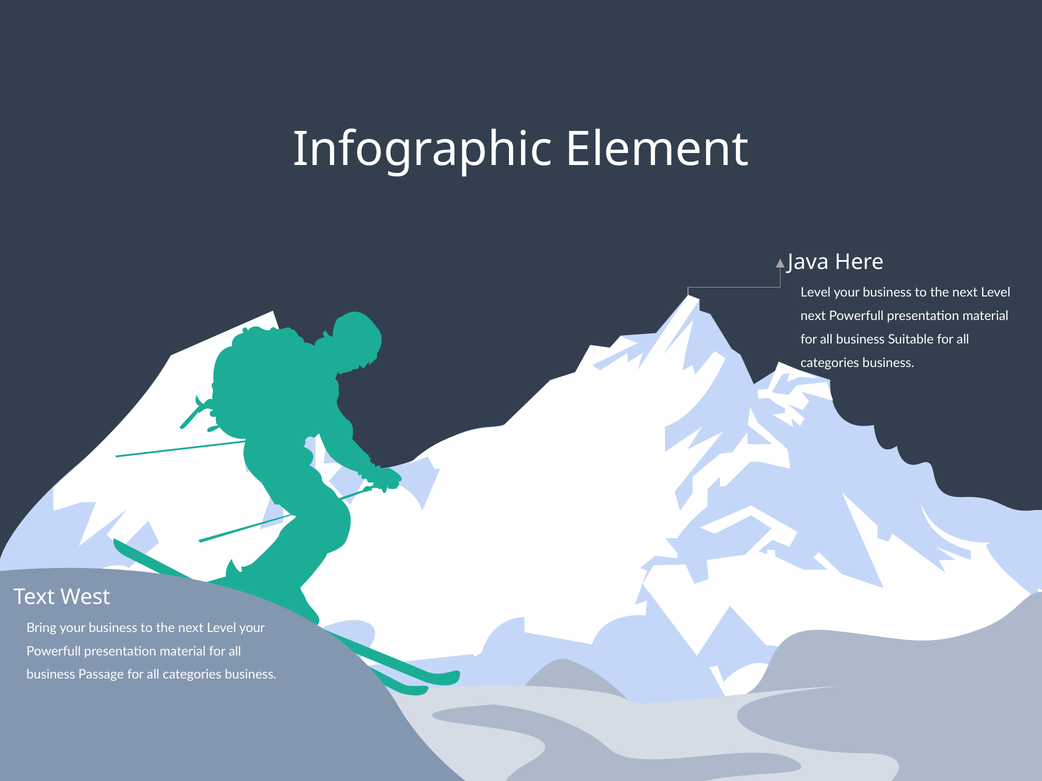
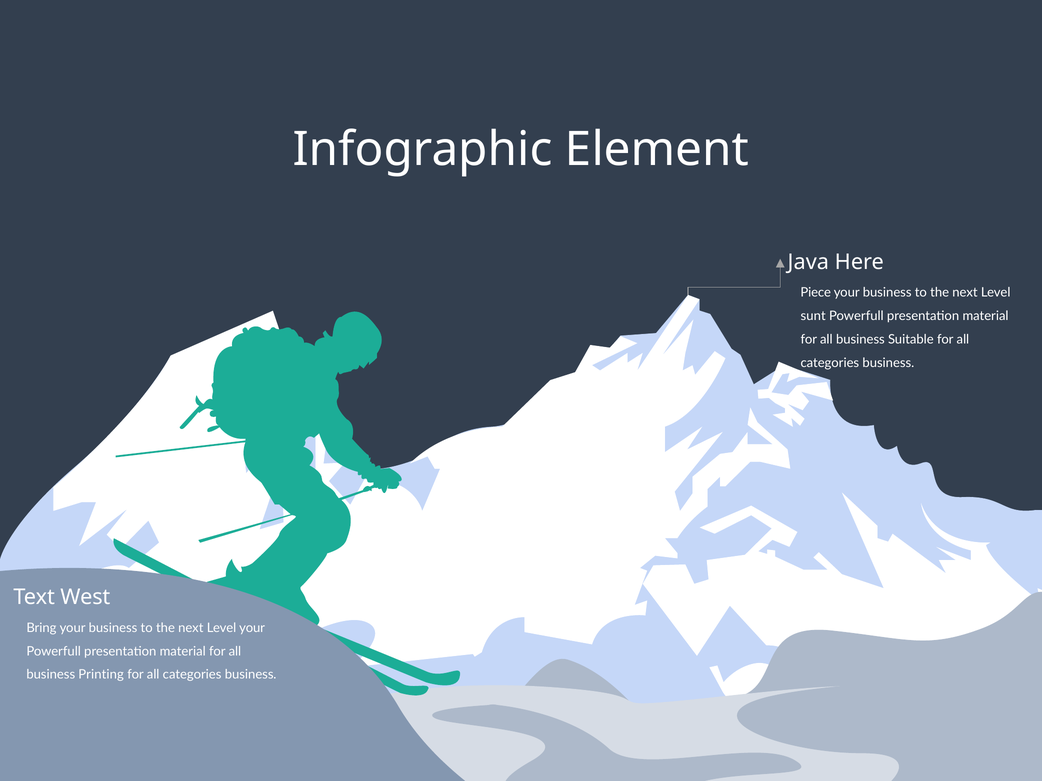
Level: Level -> Piece (816, 293)
next: next -> sunt (813, 316)
Passage: Passage -> Printing (101, 675)
